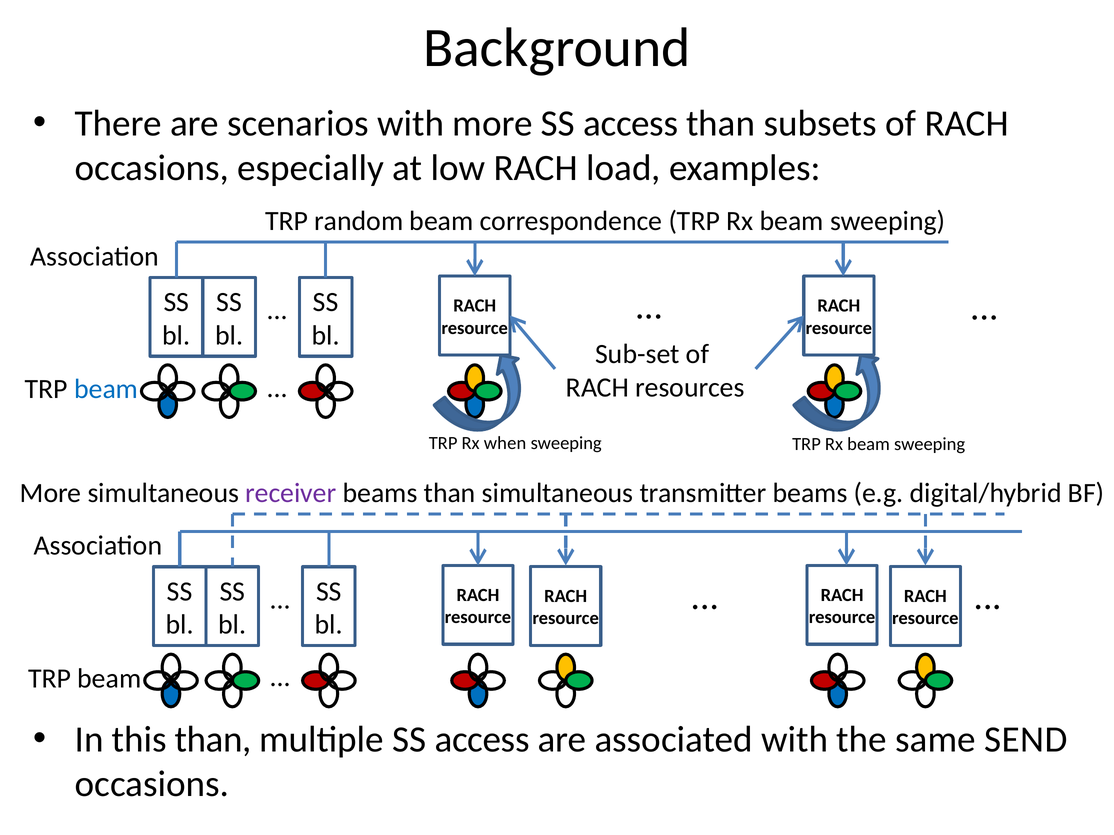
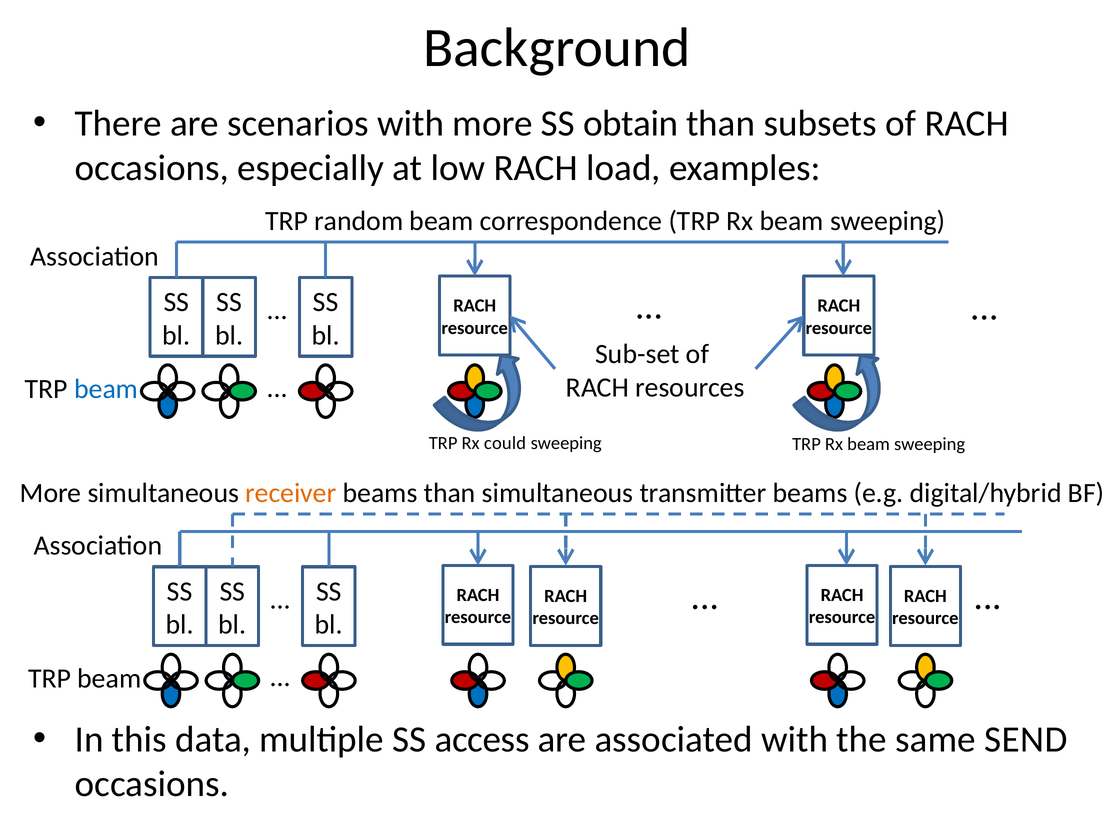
more SS access: access -> obtain (631, 124)
when: when -> could (505, 443)
receiver colour: purple -> orange (291, 493)
this than: than -> data (213, 740)
